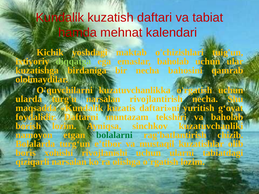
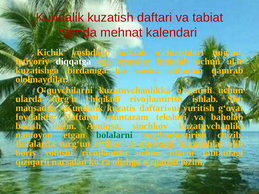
diqqatga colour: light green -> white (73, 61)
bahosini: bahosini -> oldindan (185, 70)
turg'u narsalan: narsalan -> chiqiladi (103, 99)
rivojlantirish necha: necha -> ishlab (205, 99)
